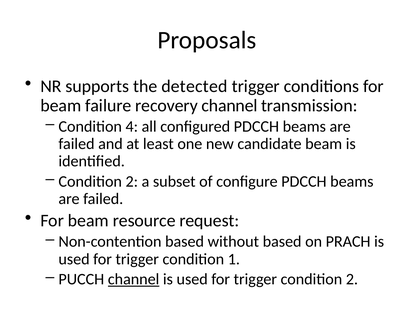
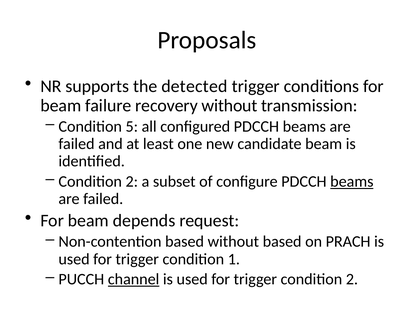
recovery channel: channel -> without (230, 106)
4: 4 -> 5 (132, 127)
beams underline: none -> present (352, 182)
resource: resource -> depends (144, 221)
